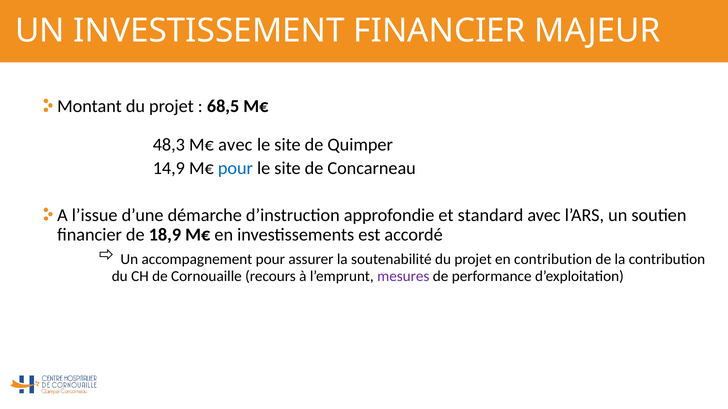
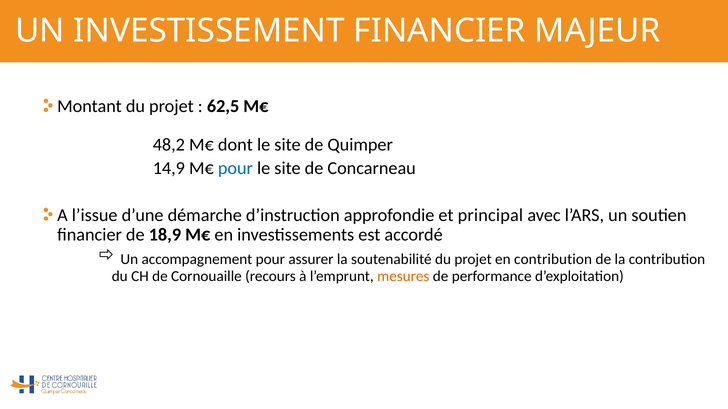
68,5: 68,5 -> 62,5 (223, 106)
48,3: 48,3 -> 48,2 (169, 145)
M€ avec: avec -> dont (235, 145)
standard: standard -> principal (490, 215)
mesures colour: purple -> orange (403, 277)
